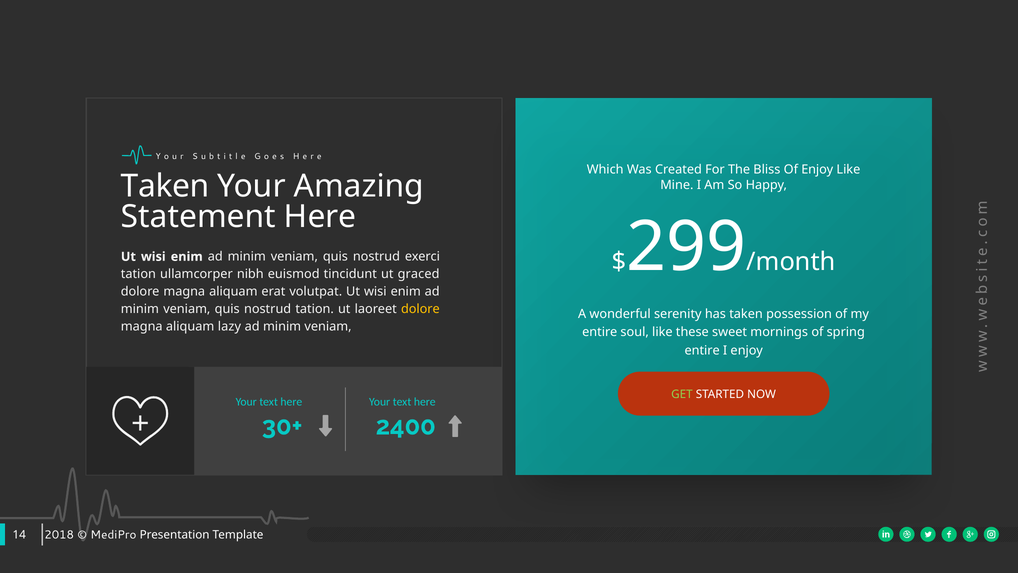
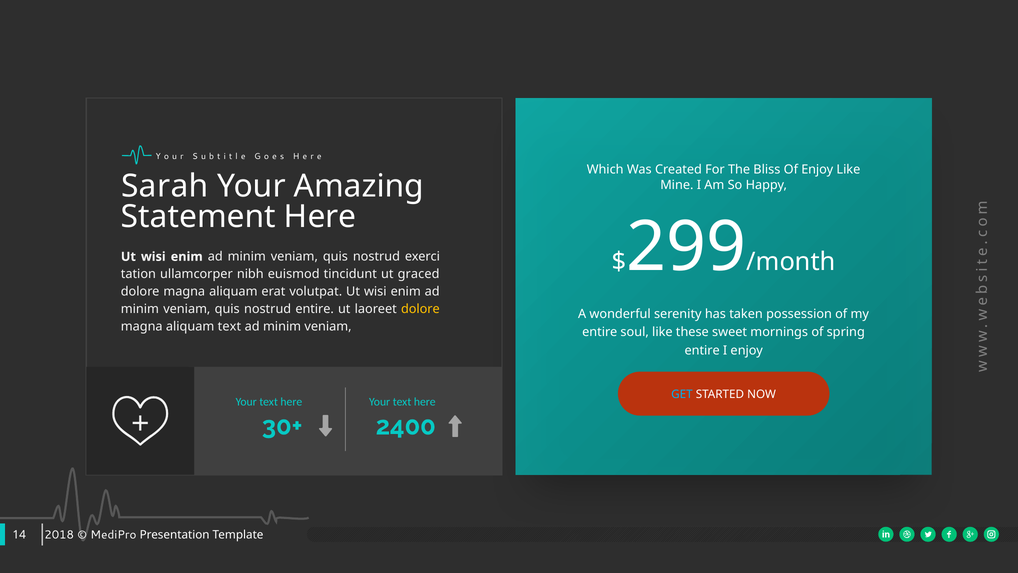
Taken: Taken -> Sarah (165, 186)
nostrud tation: tation -> entire (315, 309)
aliquam lazy: lazy -> text (229, 326)
GET colour: light green -> light blue (682, 394)
